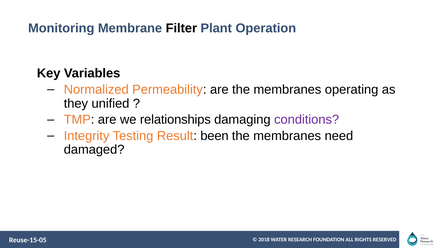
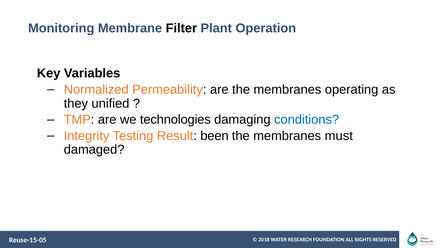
relationships: relationships -> technologies (175, 120)
conditions colour: purple -> blue (307, 120)
need: need -> must (339, 136)
